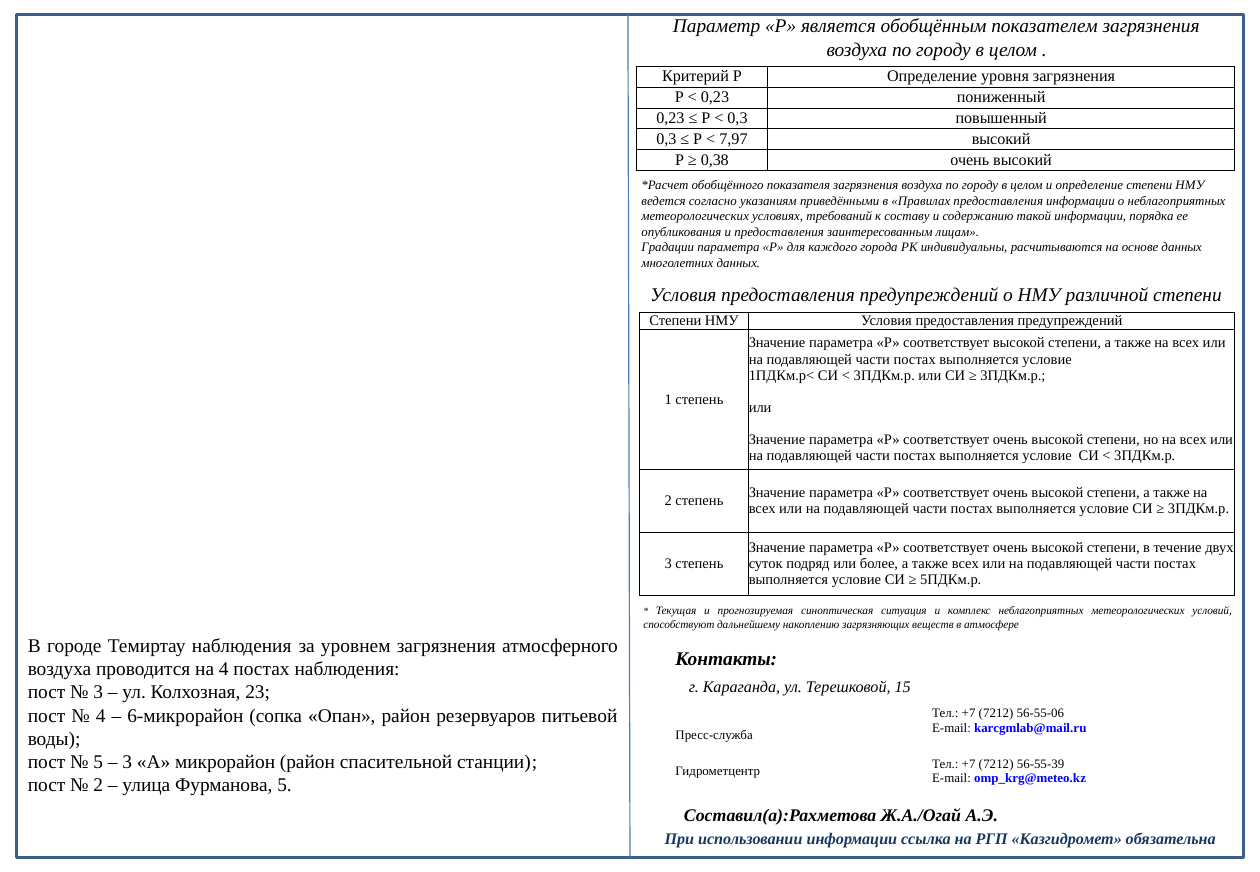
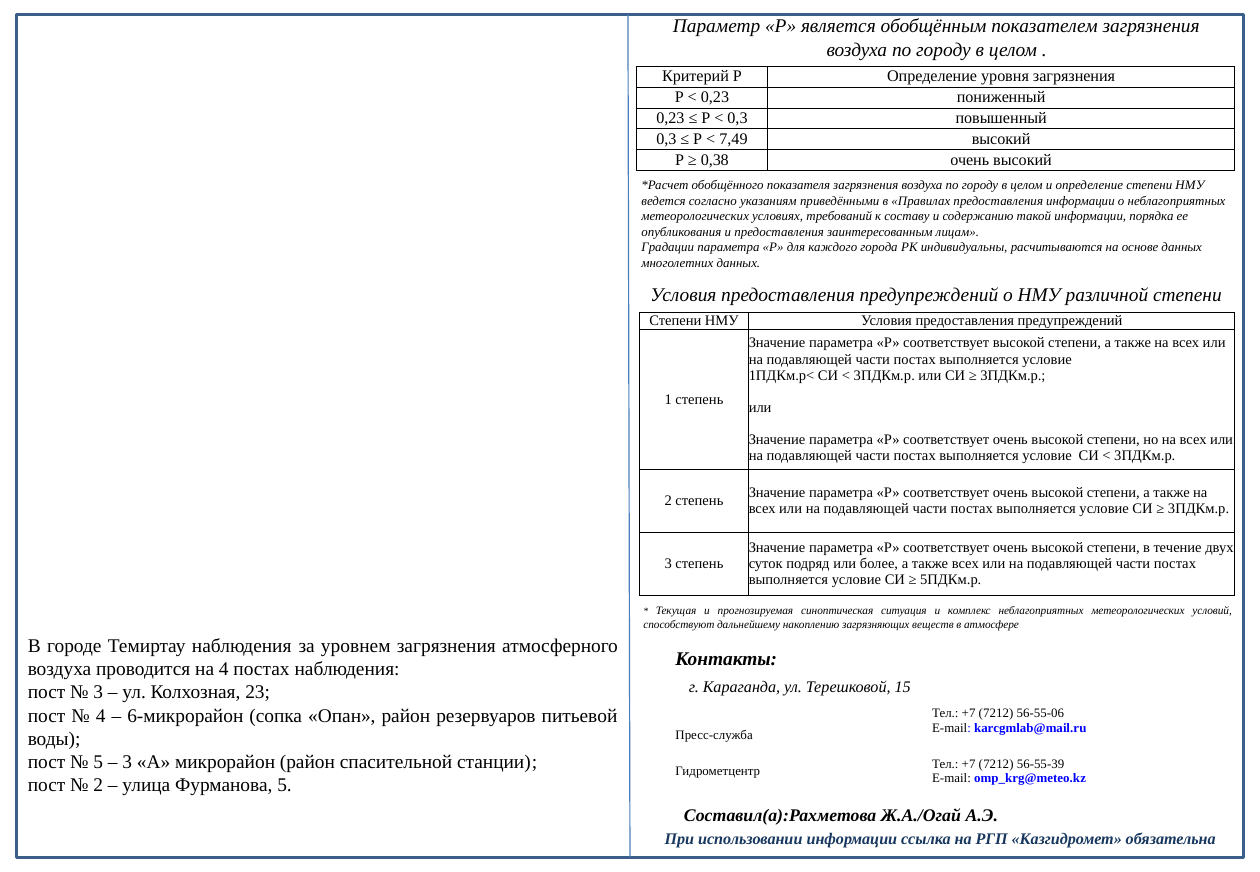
7,97: 7,97 -> 7,49 (733, 139)
